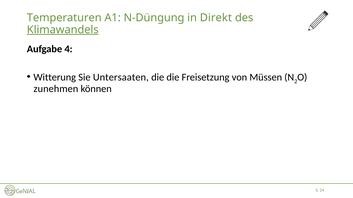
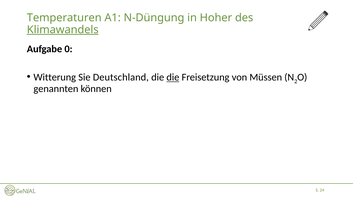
Direkt: Direkt -> Hoher (216, 18)
4: 4 -> 0 (68, 49)
Untersaaten: Untersaaten -> Deutschland (121, 78)
die underline: none -> present (173, 78)
zunehmen: zunehmen -> genannten (56, 89)
